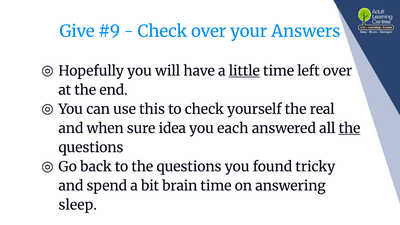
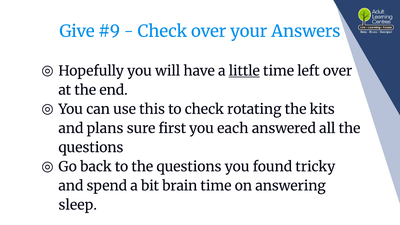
yourself: yourself -> rotating (254, 109)
real: real -> kits (322, 109)
when: when -> plans (105, 128)
idea: idea -> first (172, 128)
the underline: present -> none (349, 128)
